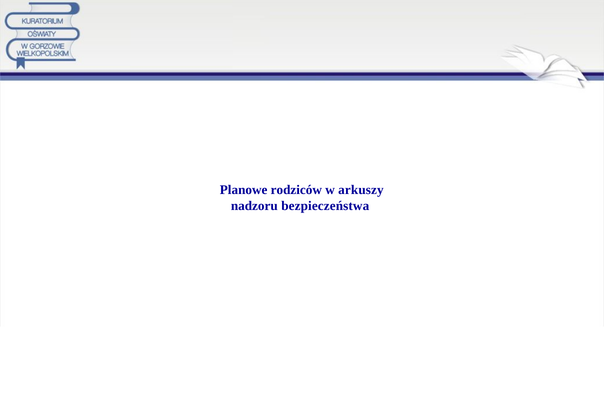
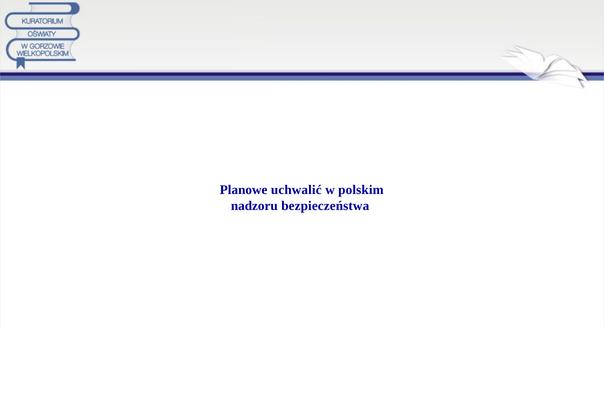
rodziców: rodziców -> uchwalić (296, 190)
arkuszy: arkuszy -> polskim (361, 190)
